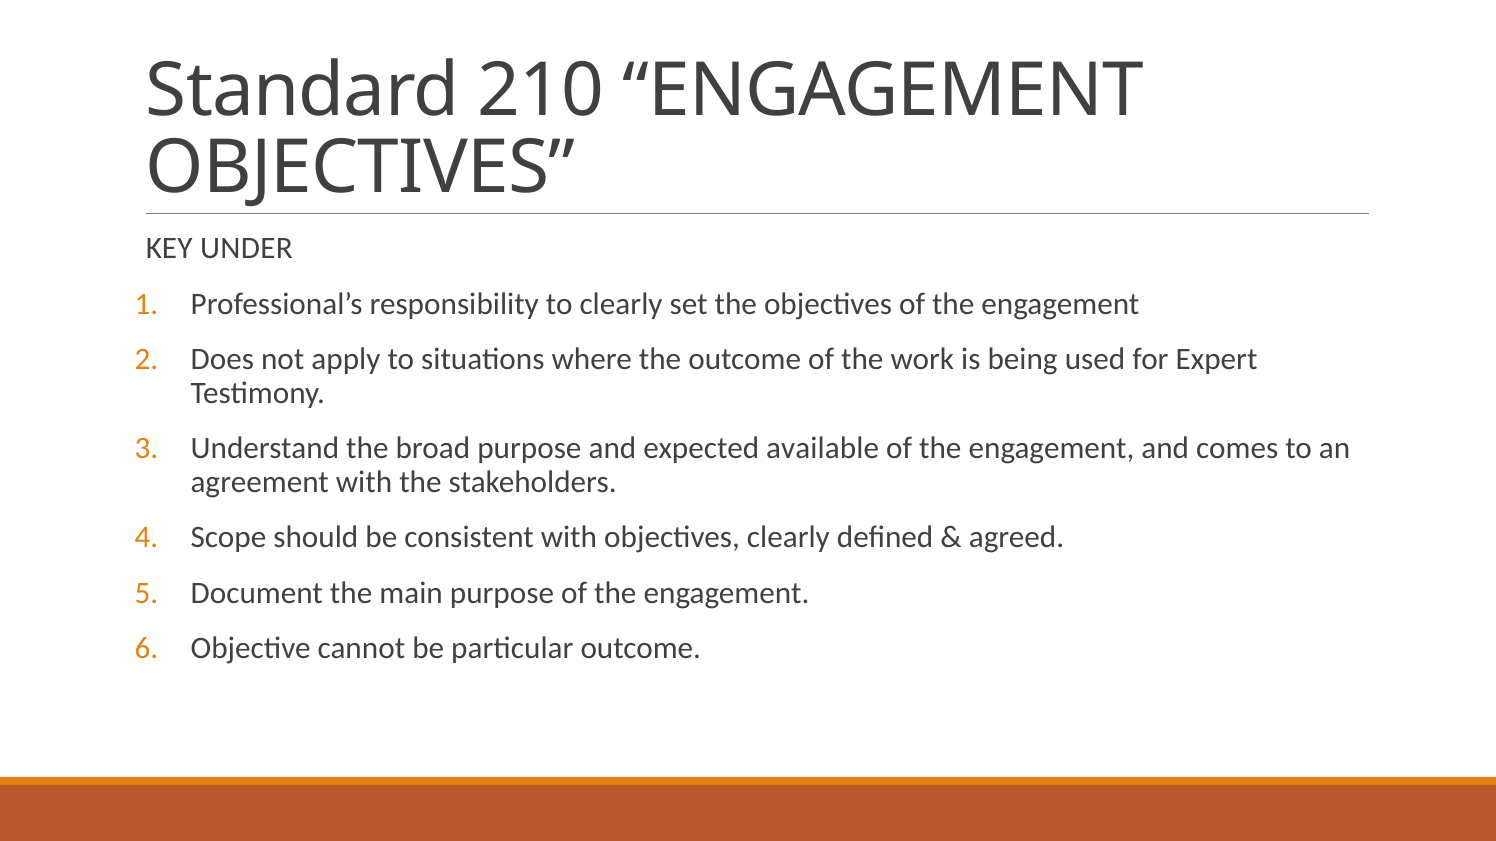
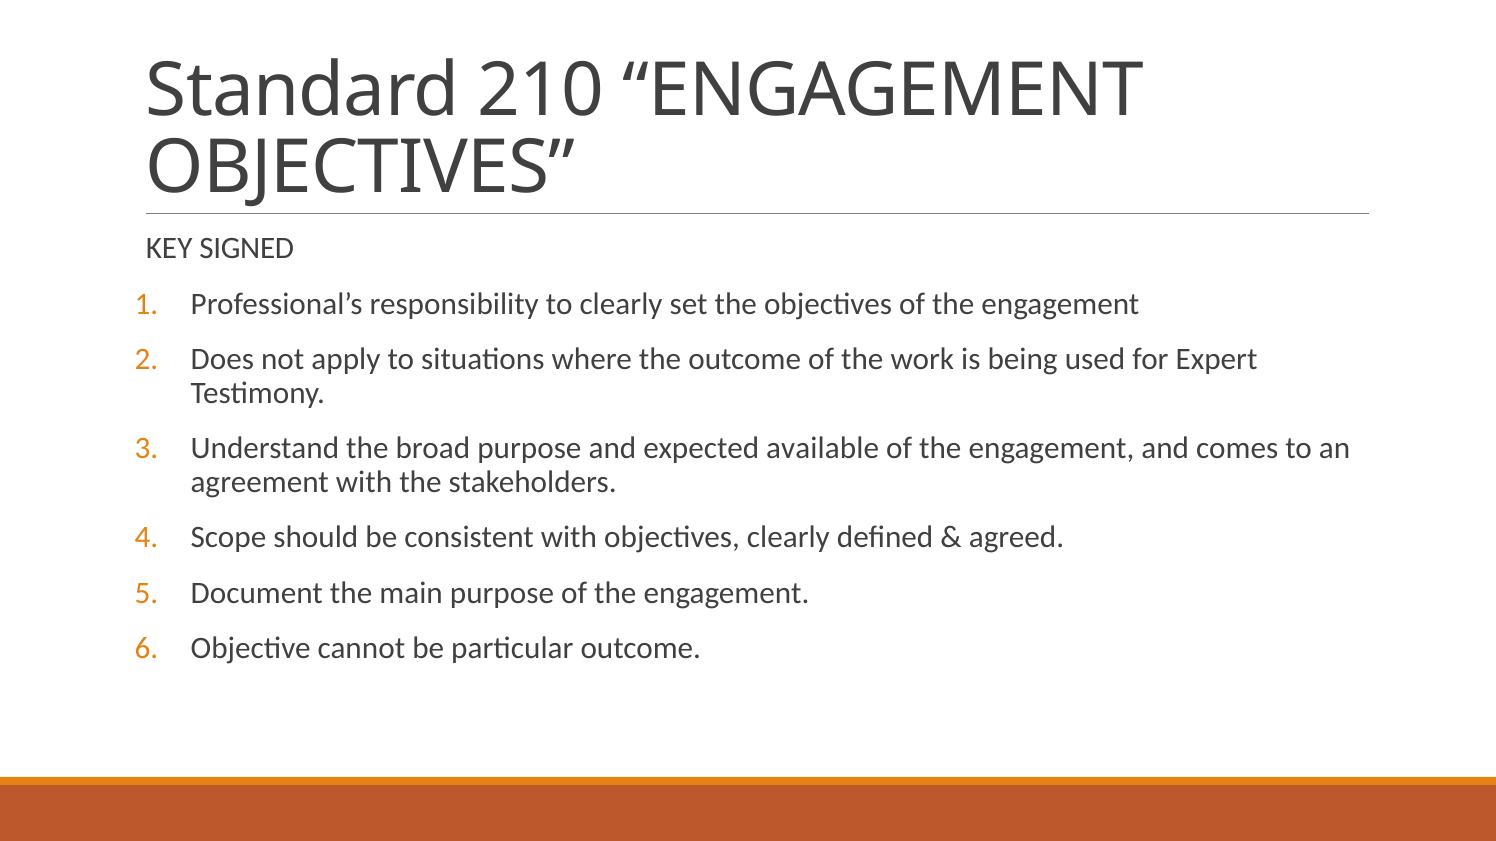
UNDER: UNDER -> SIGNED (247, 249)
